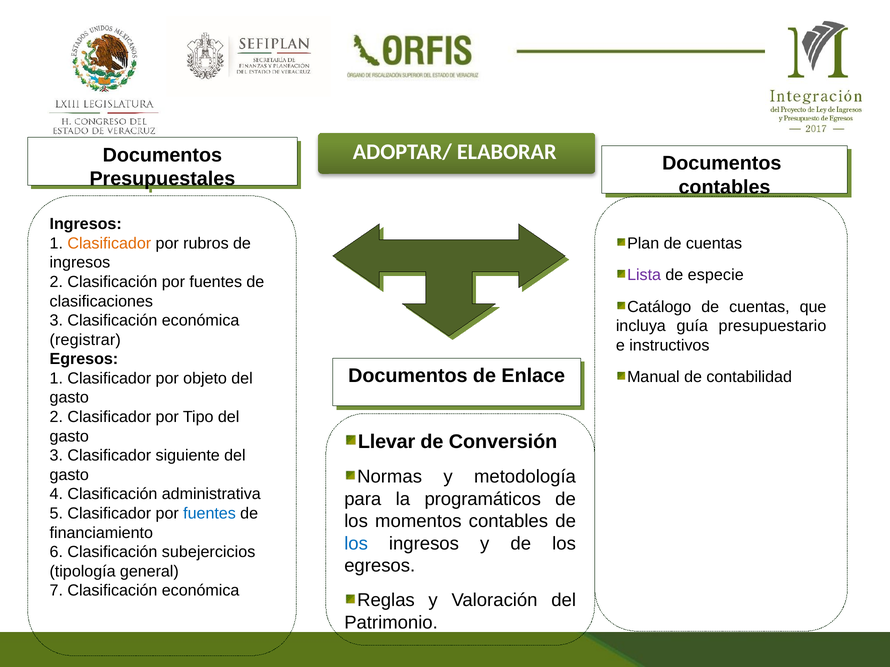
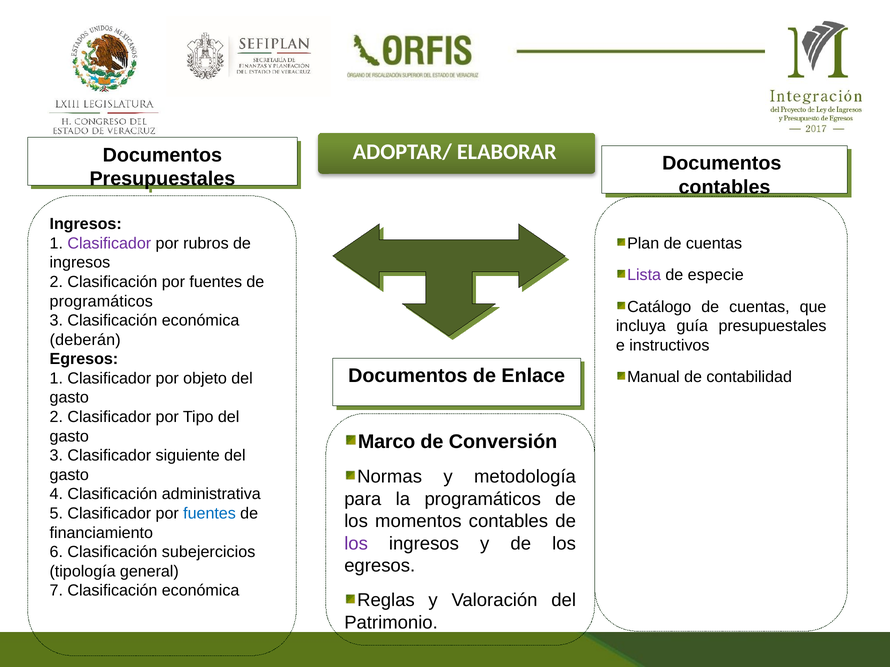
Clasificador colour: orange -> purple (109, 244)
clasificaciones: clasificaciones -> programáticos (101, 301)
guía presupuestario: presupuestario -> presupuestales (773, 326)
registrar: registrar -> deberán (85, 340)
Llevar: Llevar -> Marco (387, 442)
los colour: blue -> purple (356, 544)
